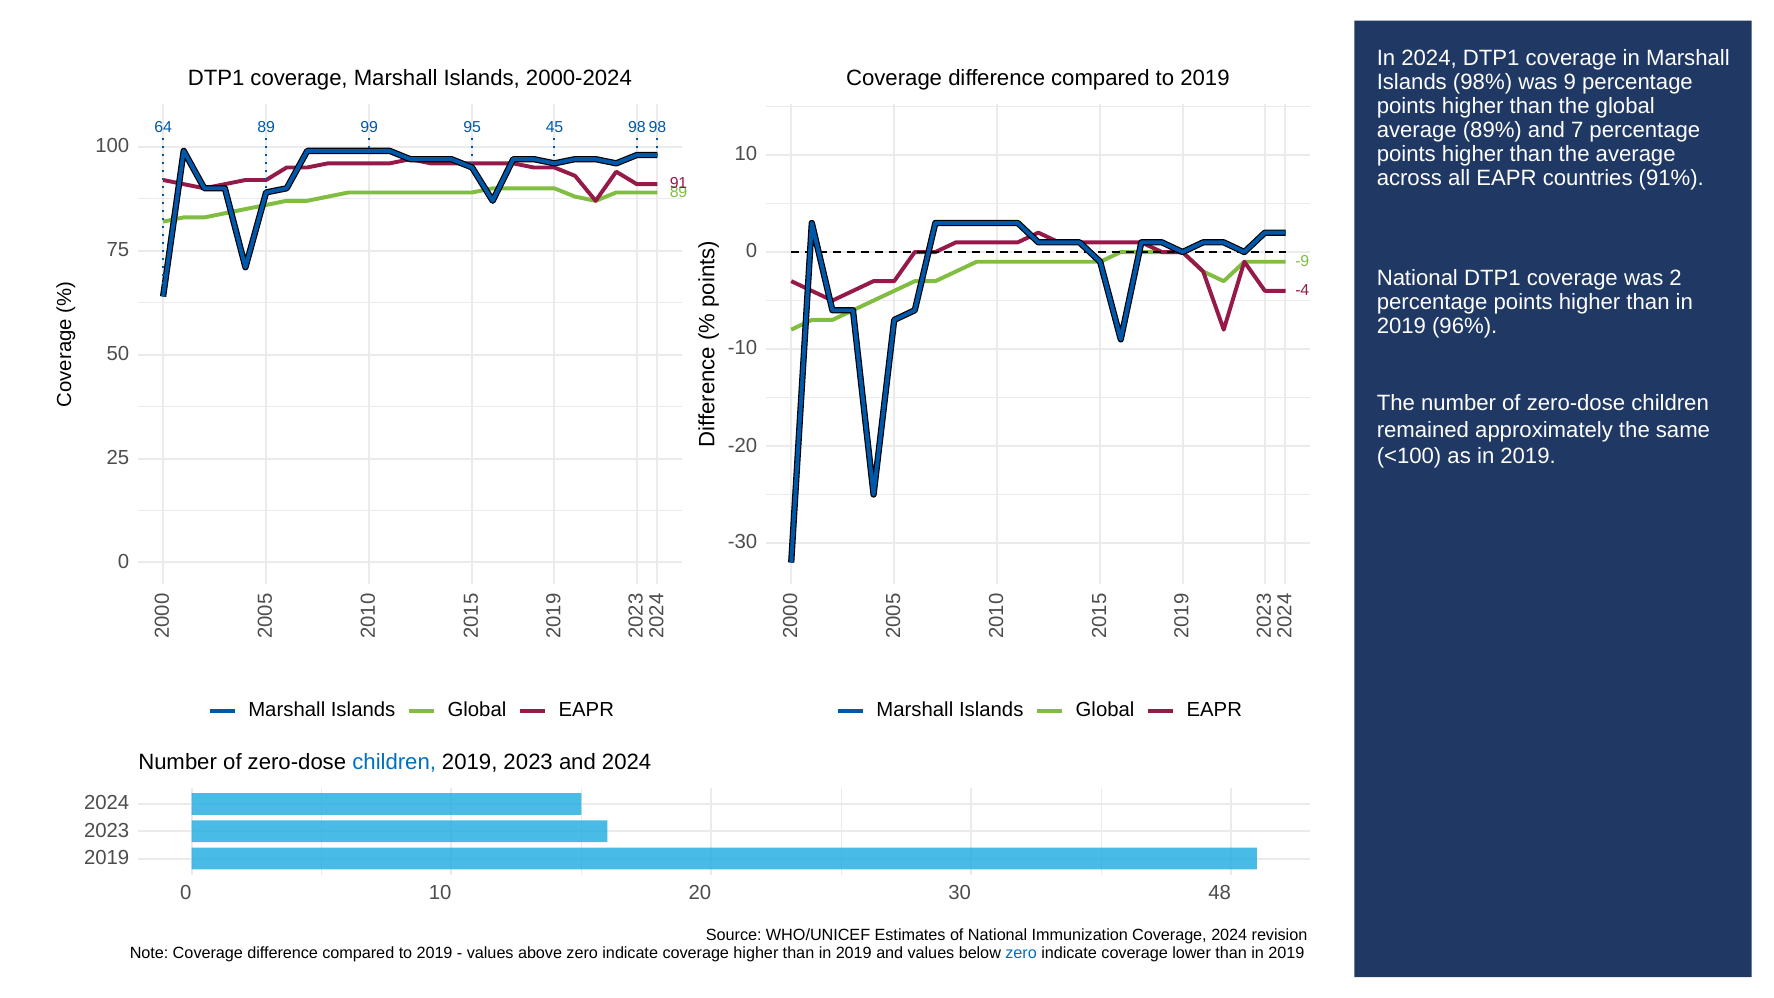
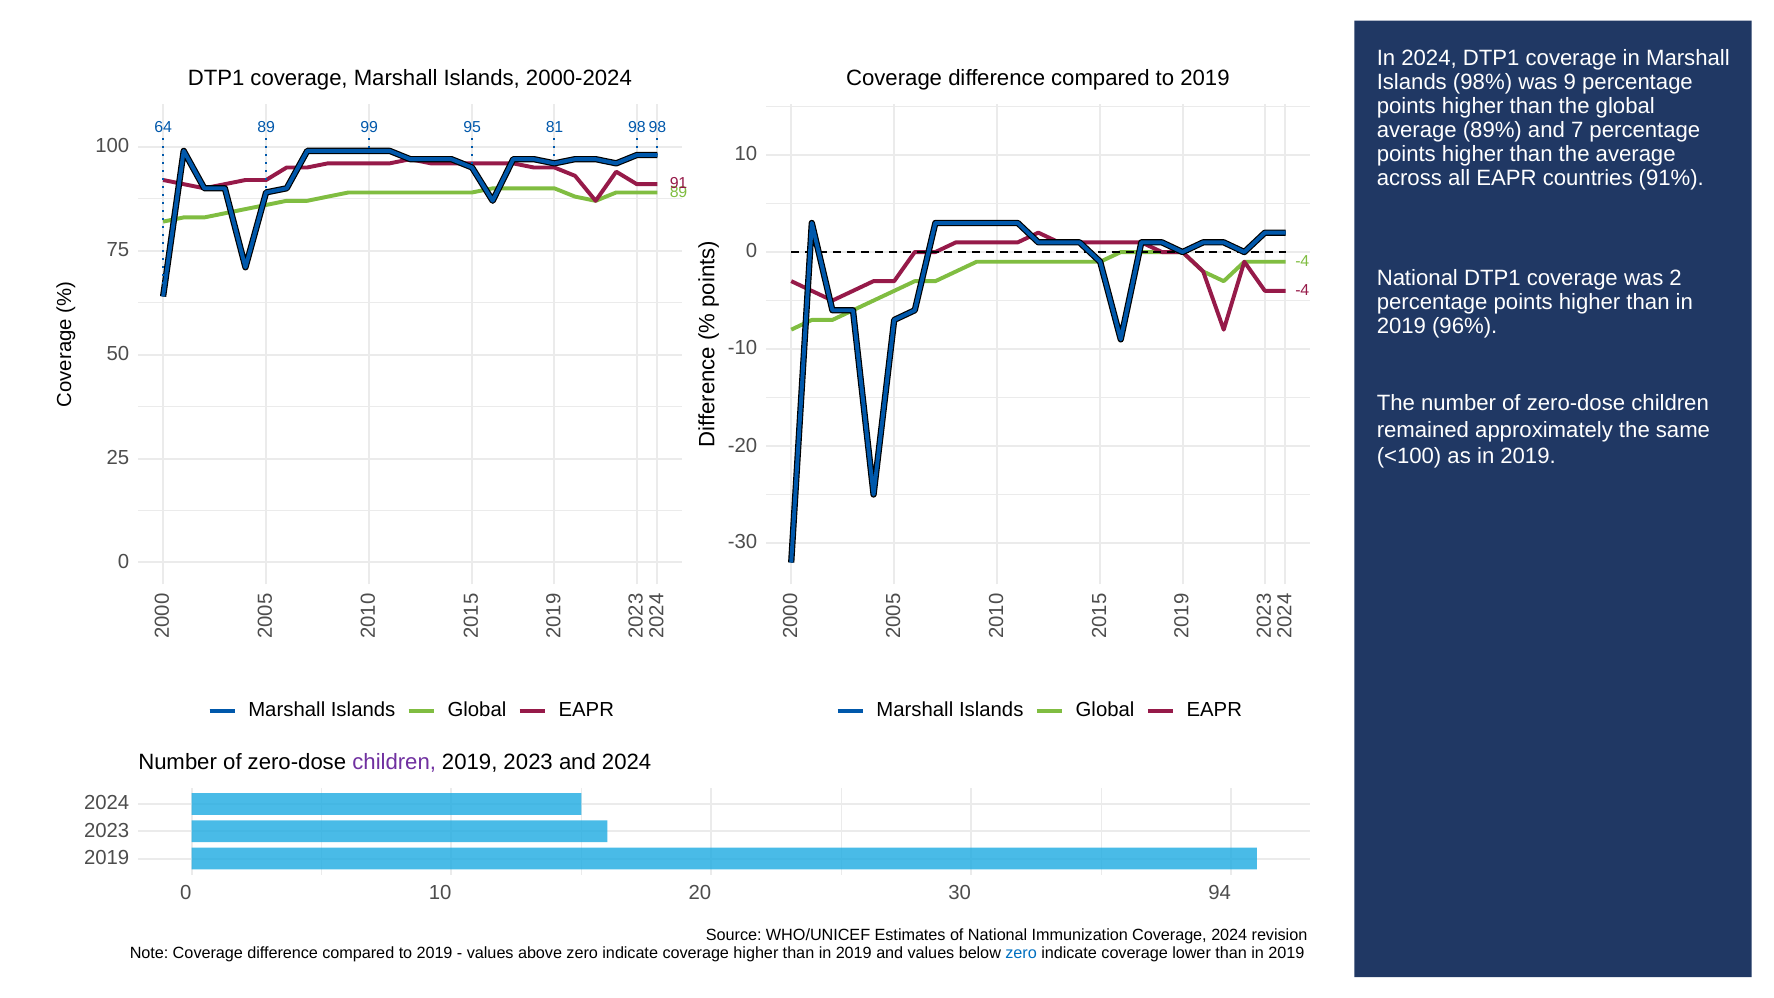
45: 45 -> 81 (555, 127)
-9: -9 -> -4 (1302, 261)
children colour: blue -> purple (394, 762)
48: 48 -> 94 (1220, 893)
